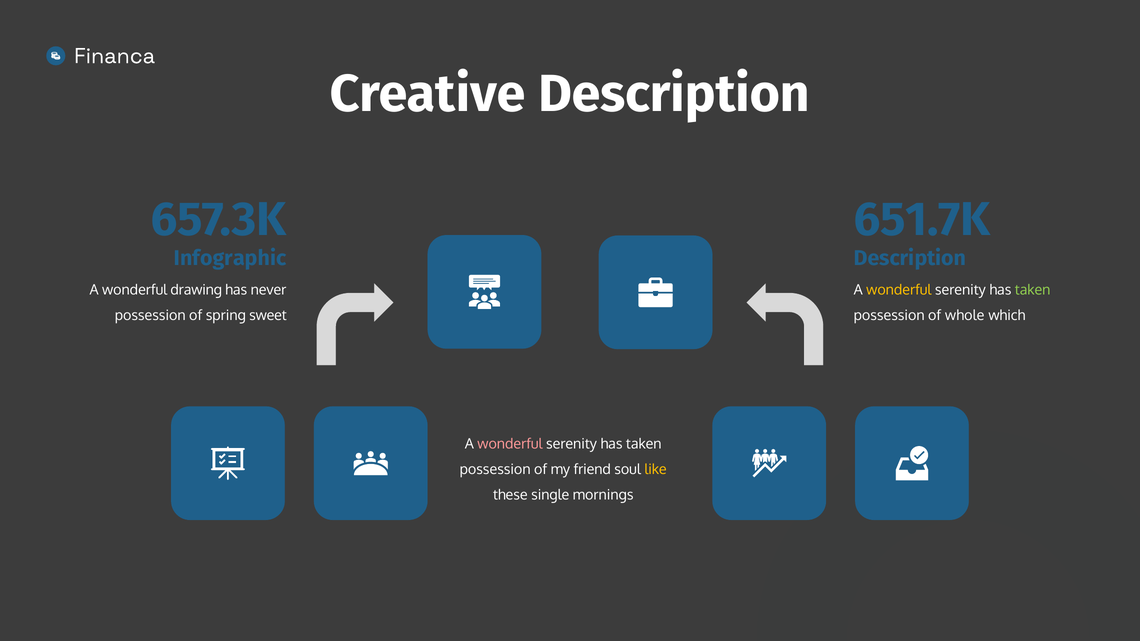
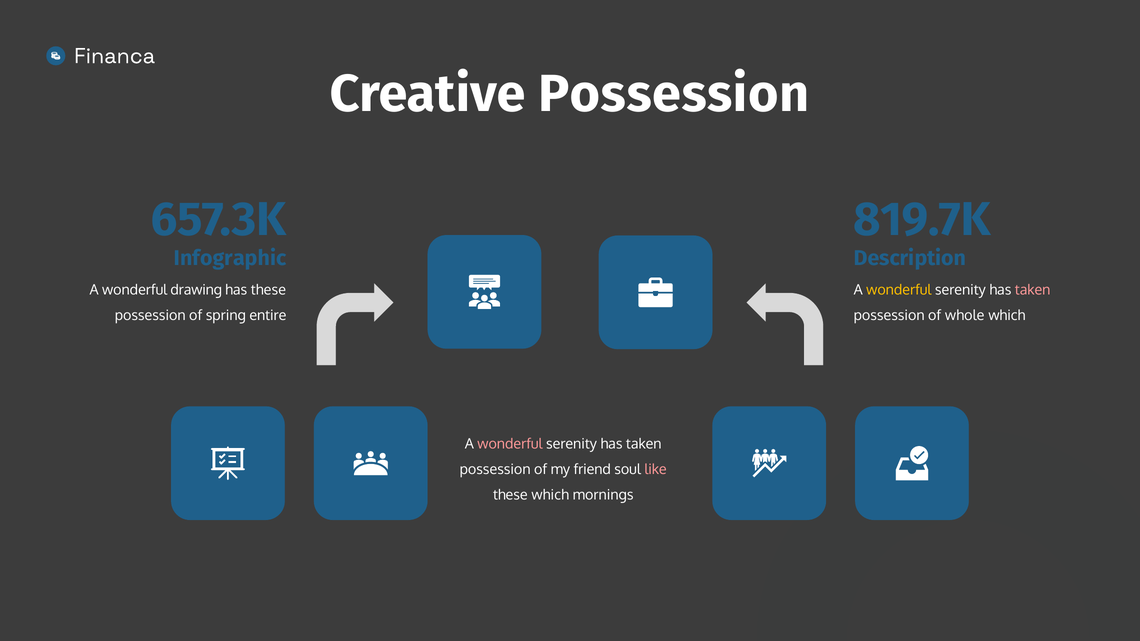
Creative Description: Description -> Possession (674, 94)
651.7K: 651.7K -> 819.7K (922, 220)
has never: never -> these (268, 290)
taken colour: light green -> pink (1033, 290)
sweet: sweet -> entire (268, 316)
like colour: yellow -> pink (656, 470)
these single: single -> which (550, 495)
